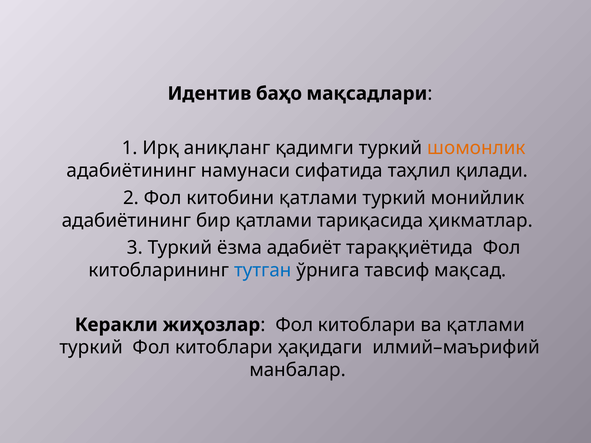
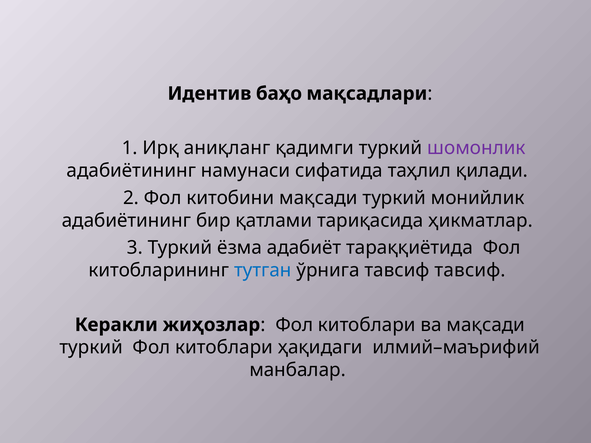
шомонлик colour: orange -> purple (476, 148)
китобини қатлами: қатлами -> мақсади (318, 198)
тавсиф мақсад: мақсад -> тавсиф (470, 270)
ва қатлами: қатлами -> мақсади (486, 325)
